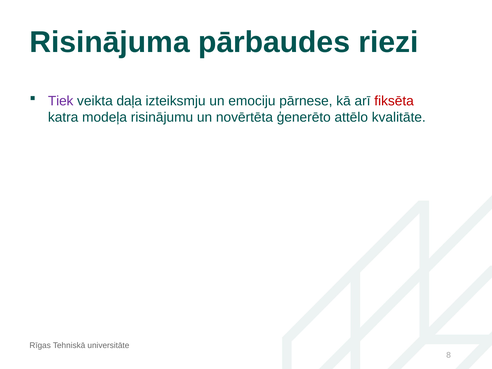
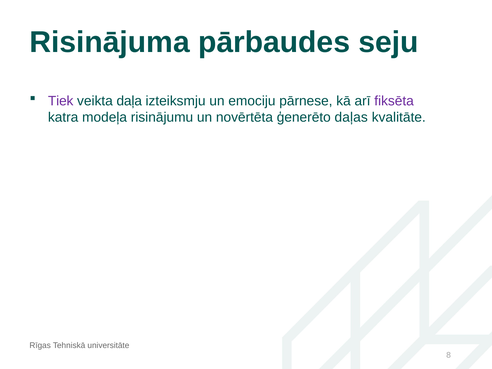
riezi: riezi -> seju (388, 42)
fiksēta colour: red -> purple (394, 101)
attēlo: attēlo -> daļas (351, 117)
